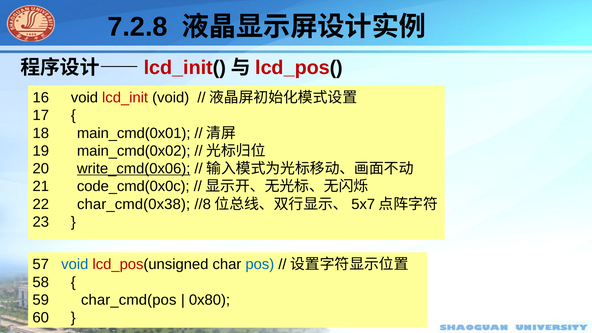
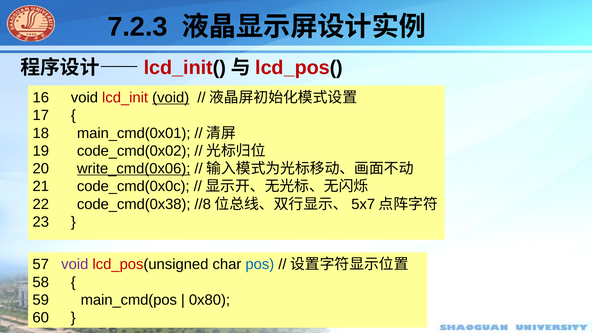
7.2.8: 7.2.8 -> 7.2.3 (138, 27)
void underline: none -> present (171, 98)
main_cmd(0x02: main_cmd(0x02 -> code_cmd(0x02 (134, 151)
char_cmd(0x38: char_cmd(0x38 -> code_cmd(0x38 (134, 204)
void colour: blue -> purple (75, 264)
char_cmd(pos: char_cmd(pos -> main_cmd(pos (129, 300)
